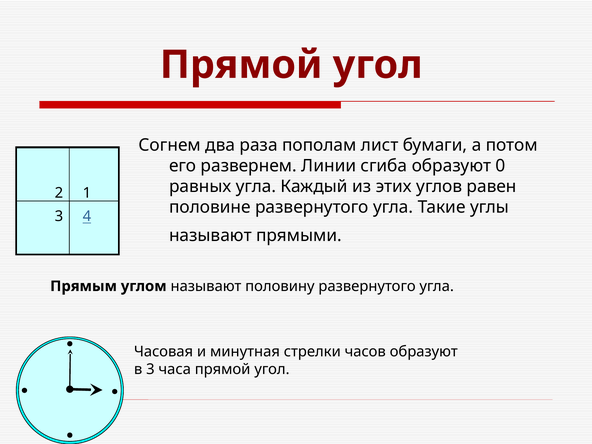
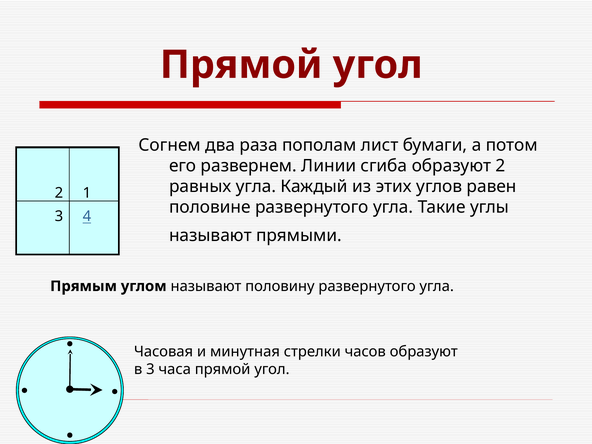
образуют 0: 0 -> 2 (500, 166)
